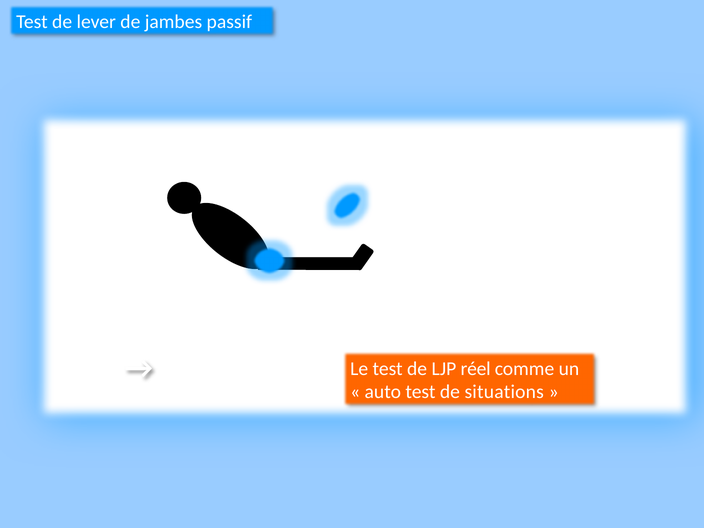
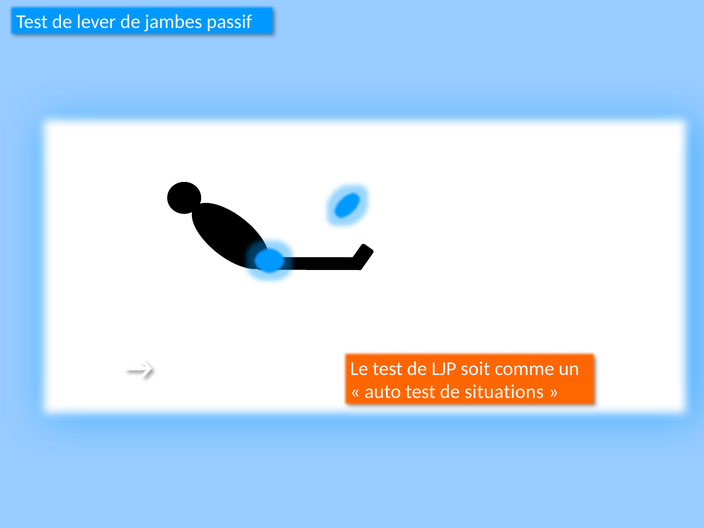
réel: réel -> soit (475, 369)
